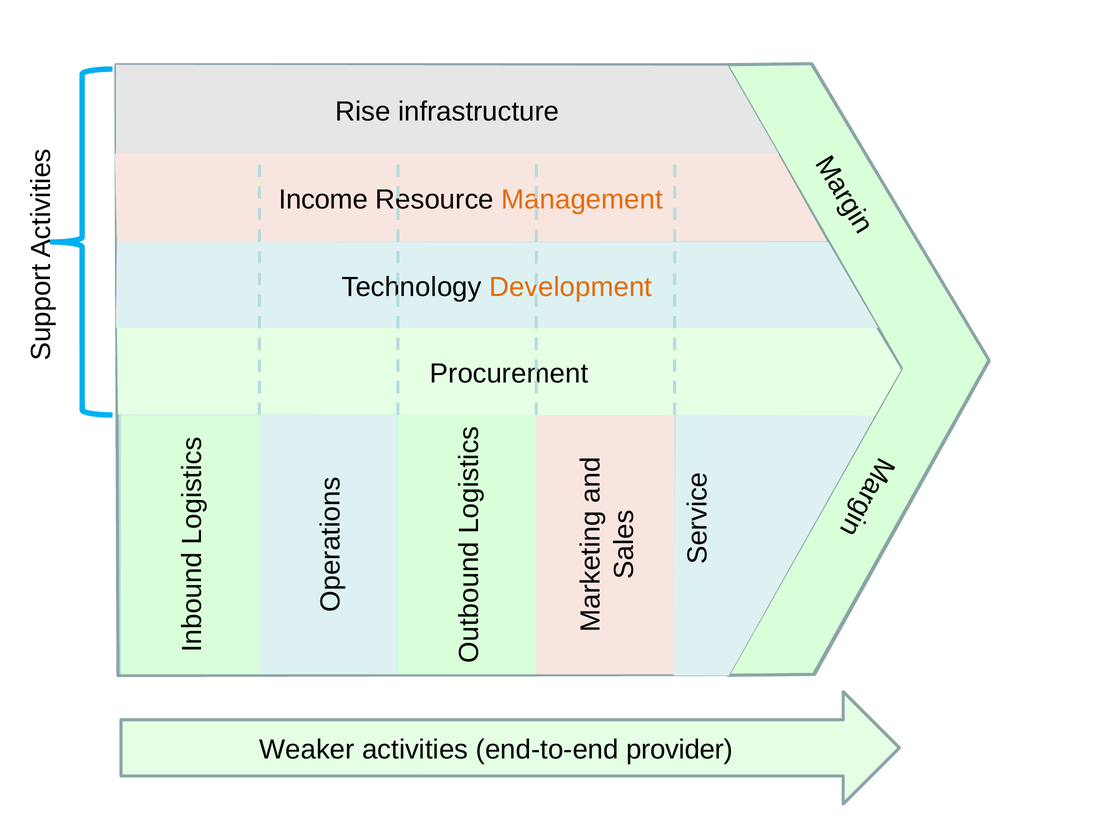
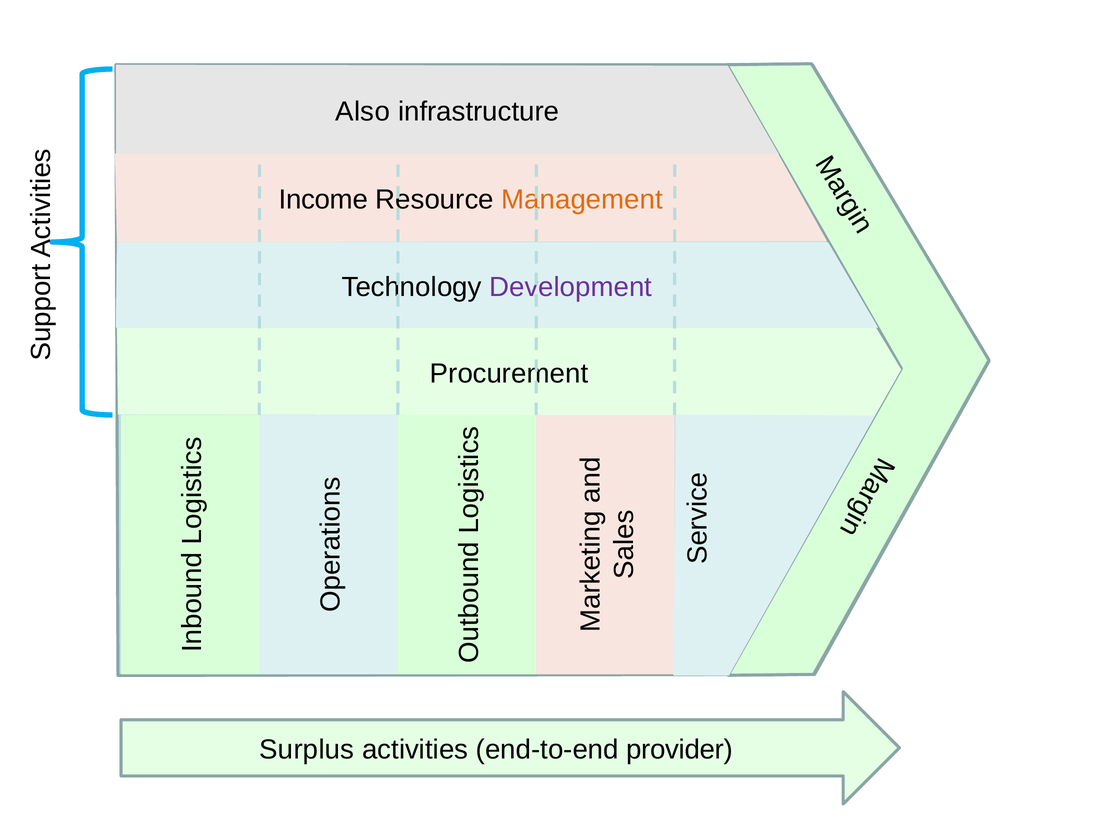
Rise: Rise -> Also (363, 112)
Development colour: orange -> purple (571, 287)
Weaker: Weaker -> Surplus (307, 750)
